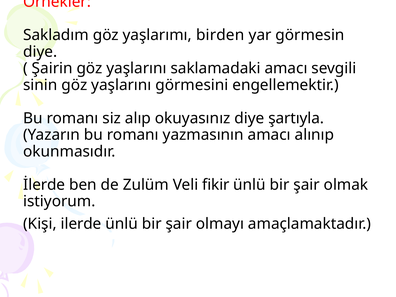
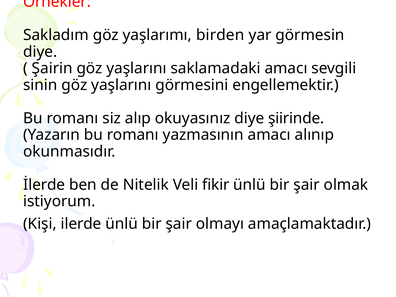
şartıyla: şartıyla -> şiirinde (296, 118)
Zulüm: Zulüm -> Nitelik (146, 185)
